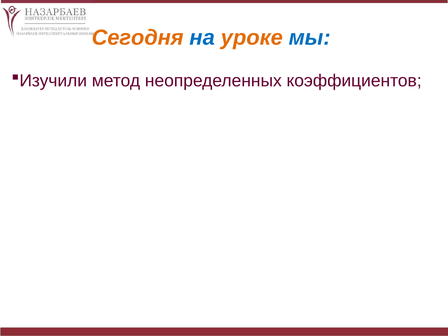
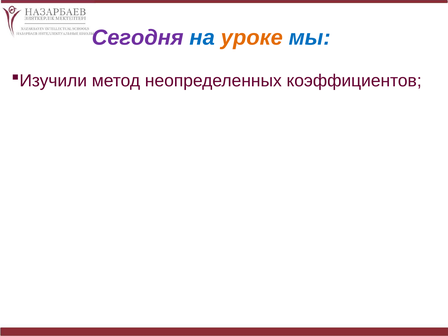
Сегодня colour: orange -> purple (138, 38)
